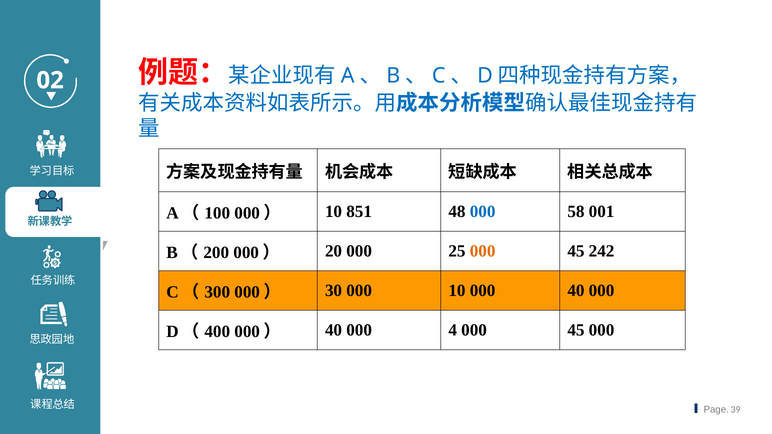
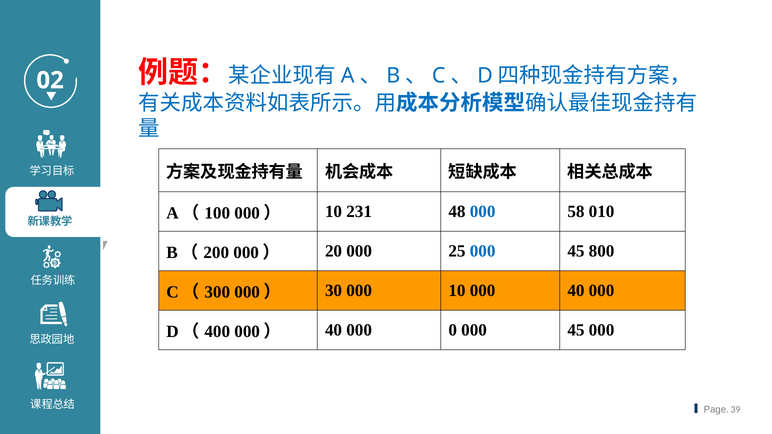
851: 851 -> 231 (359, 212)
001: 001 -> 010 (602, 212)
000 colour: orange -> blue (483, 251)
242: 242 -> 800 (602, 251)
4: 4 -> 0 (453, 330)
